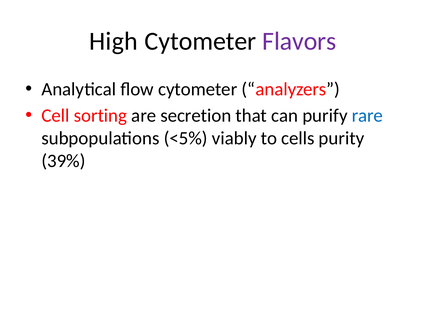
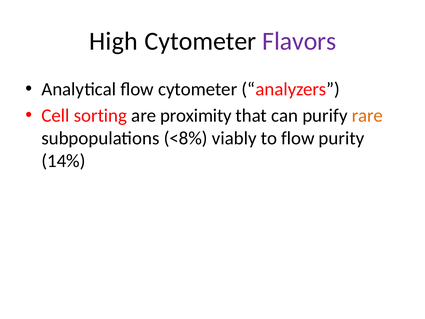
secretion: secretion -> proximity (196, 116)
rare colour: blue -> orange (367, 116)
<5%: <5% -> <8% (186, 138)
to cells: cells -> flow (298, 138)
39%: 39% -> 14% (63, 161)
